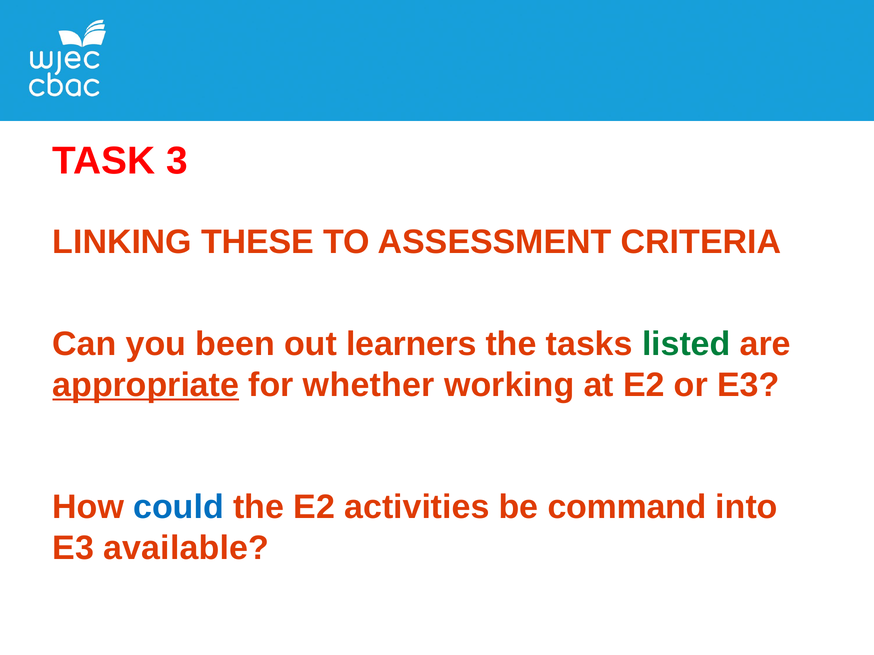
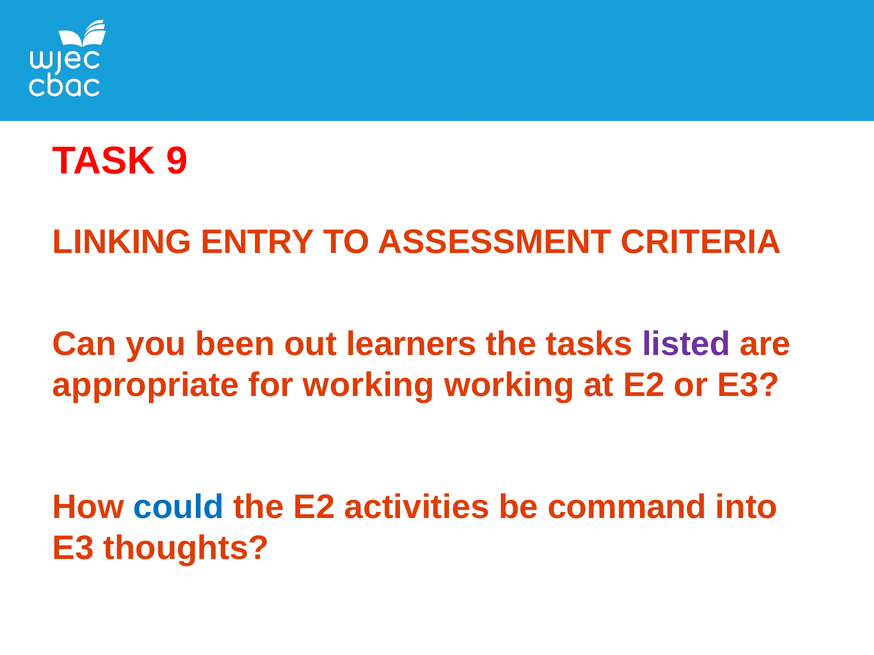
3: 3 -> 9 (177, 161)
THESE: THESE -> ENTRY (258, 242)
listed colour: green -> purple (686, 344)
appropriate underline: present -> none (146, 385)
for whether: whether -> working (369, 385)
available: available -> thoughts (186, 548)
